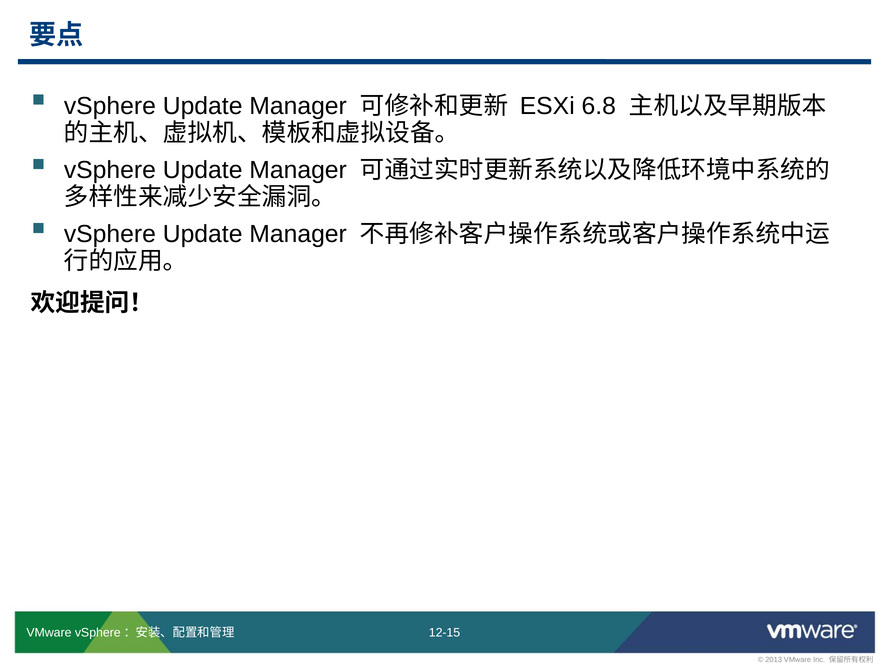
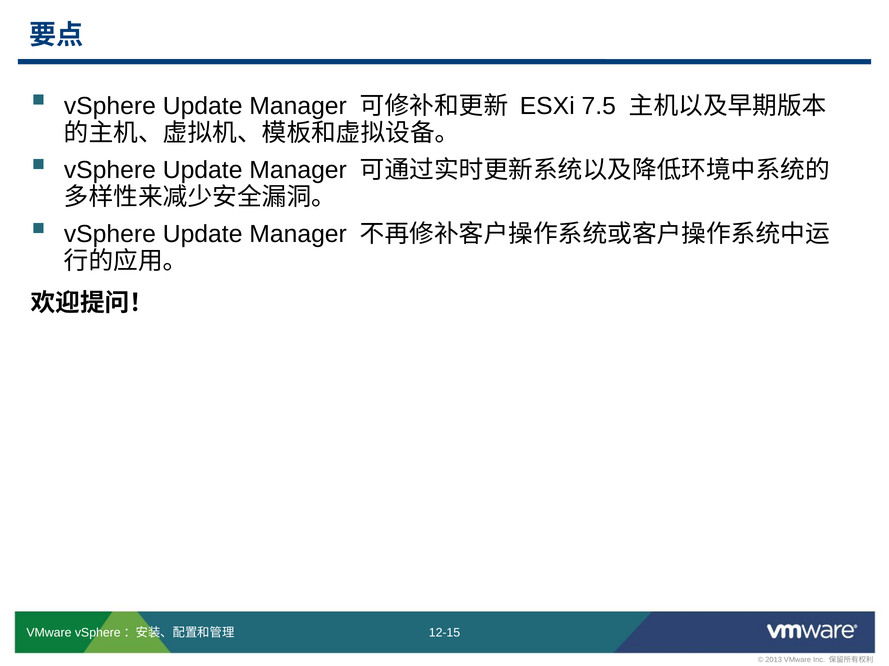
6.8: 6.8 -> 7.5 (599, 106)
